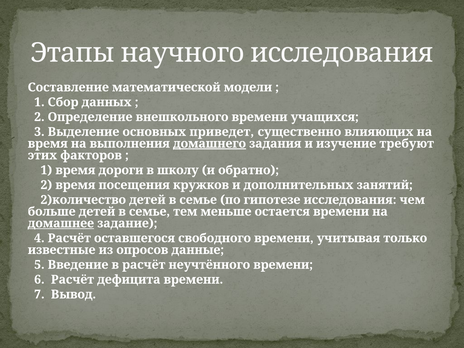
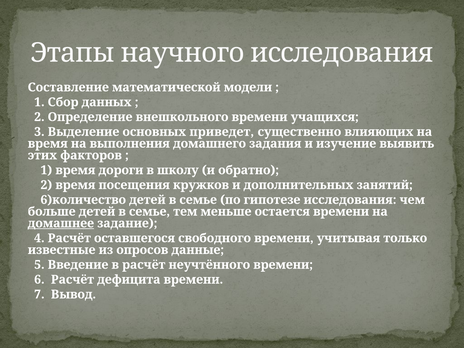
домашнего underline: present -> none (210, 144)
требуют: требуют -> выявить (407, 144)
2)количество: 2)количество -> 6)количество (83, 200)
